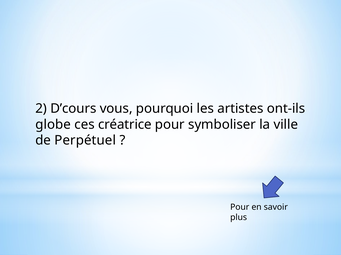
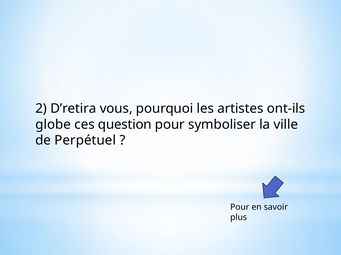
D’cours: D’cours -> D’retira (73, 109)
créatrice: créatrice -> question (125, 125)
